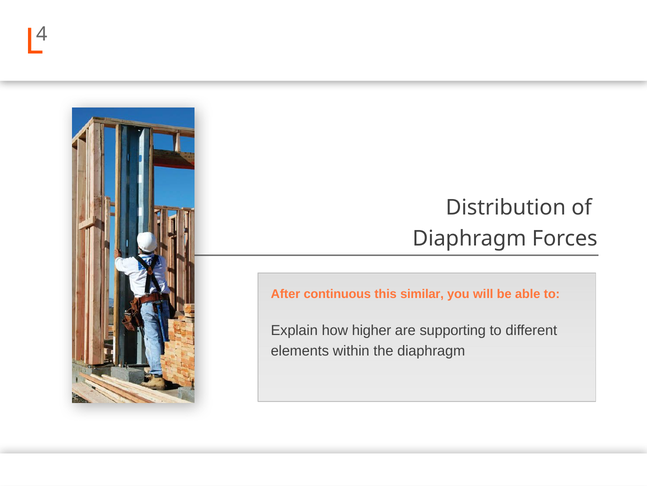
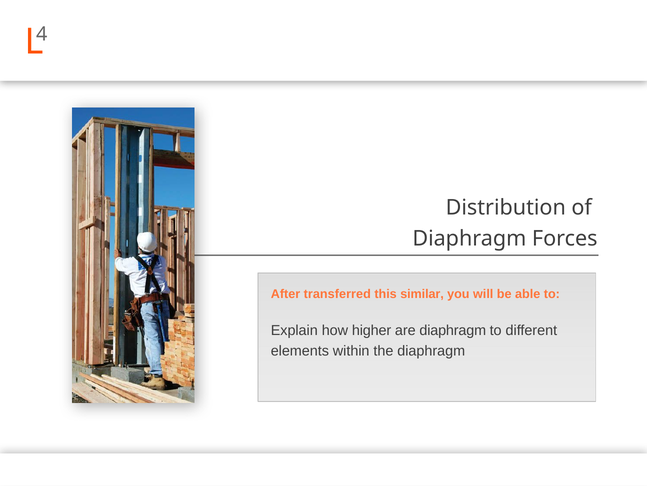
continuous: continuous -> transferred (337, 294)
are supporting: supporting -> diaphragm (453, 330)
